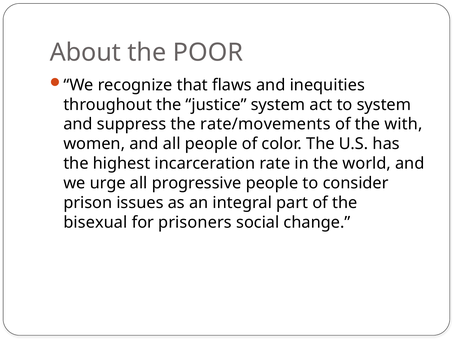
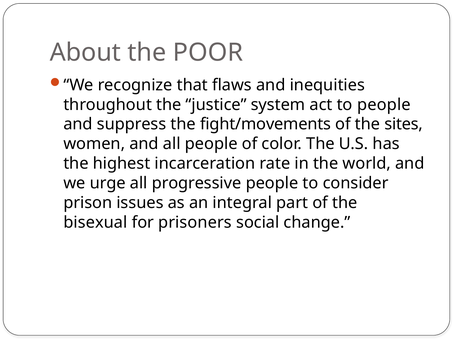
to system: system -> people (384, 105)
rate/movements: rate/movements -> fight/movements (266, 124)
with: with -> sites (404, 124)
